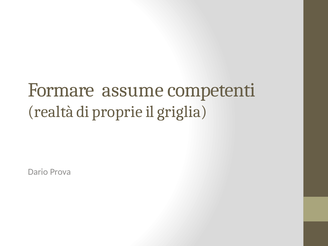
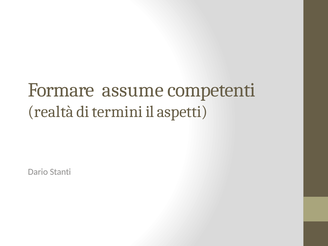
proprie: proprie -> termini (117, 112)
griglia: griglia -> aspetti (182, 112)
Prova: Prova -> Stanti (60, 172)
